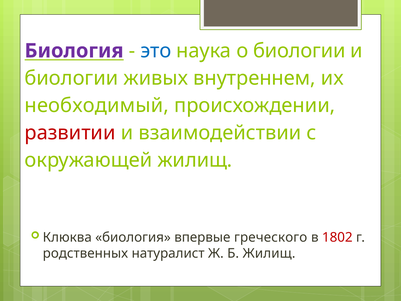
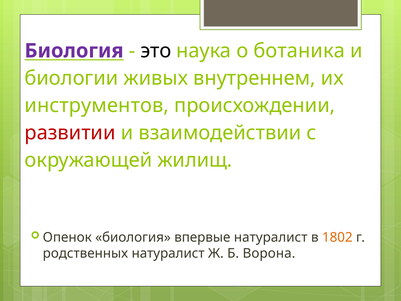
это colour: blue -> black (156, 51)
о биологии: биологии -> ботаника (299, 51)
необходимый: необходимый -> инструментов (97, 105)
Клюква: Клюква -> Опенок (67, 237)
впервые греческого: греческого -> натуралист (271, 237)
1802 colour: red -> orange (337, 237)
Б Жилищ: Жилищ -> Ворона (269, 253)
